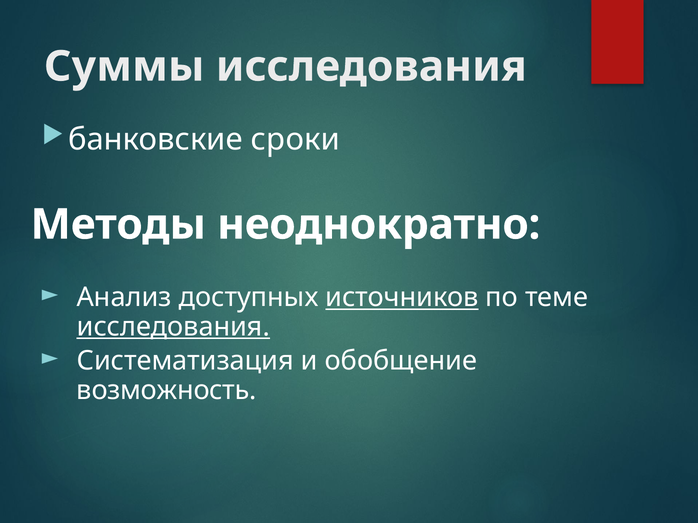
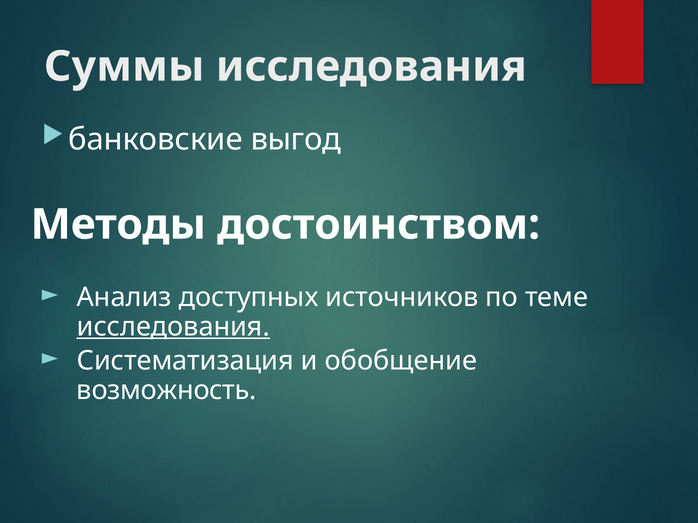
сроки: сроки -> выгод (296, 140)
неоднократно: неоднократно -> достоинством (379, 225)
источников underline: present -> none (402, 298)
